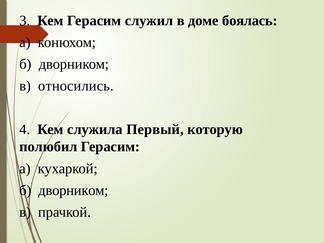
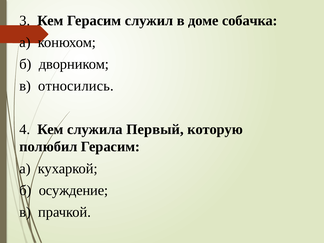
боялась: боялась -> собачка (250, 21)
дворником: дворником -> осуждение (73, 190)
